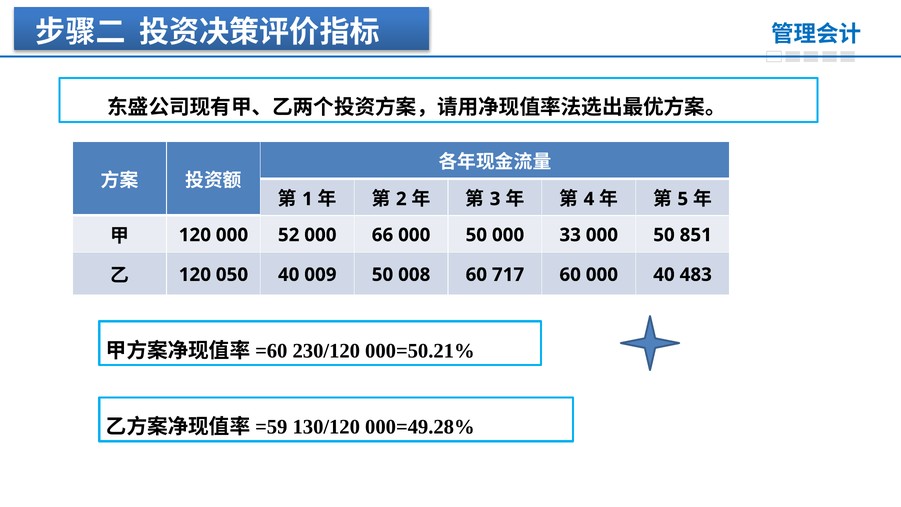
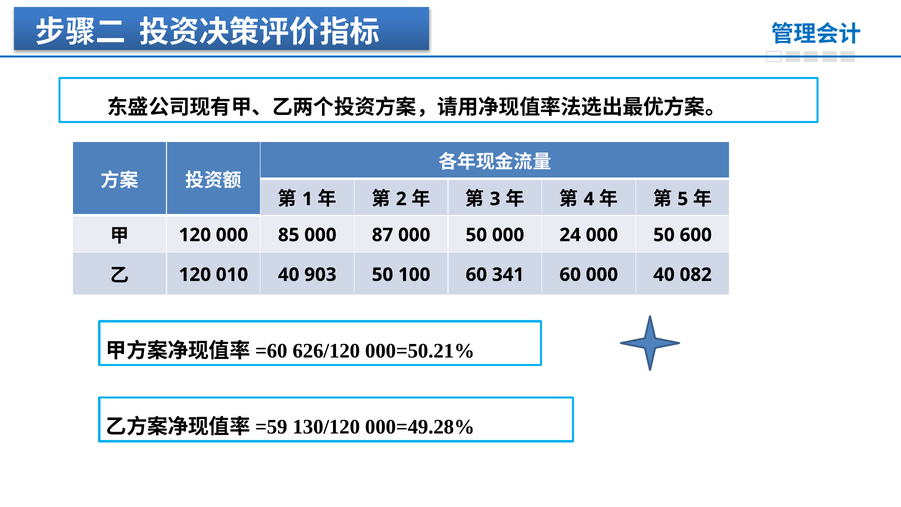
52: 52 -> 85 (289, 235)
66: 66 -> 87 (382, 235)
33: 33 -> 24 (570, 235)
851: 851 -> 600 (696, 235)
050: 050 -> 010 (232, 275)
009: 009 -> 903 (320, 275)
008: 008 -> 100 (414, 275)
717: 717 -> 341 (508, 275)
483: 483 -> 082 (696, 275)
230/120: 230/120 -> 626/120 (326, 351)
